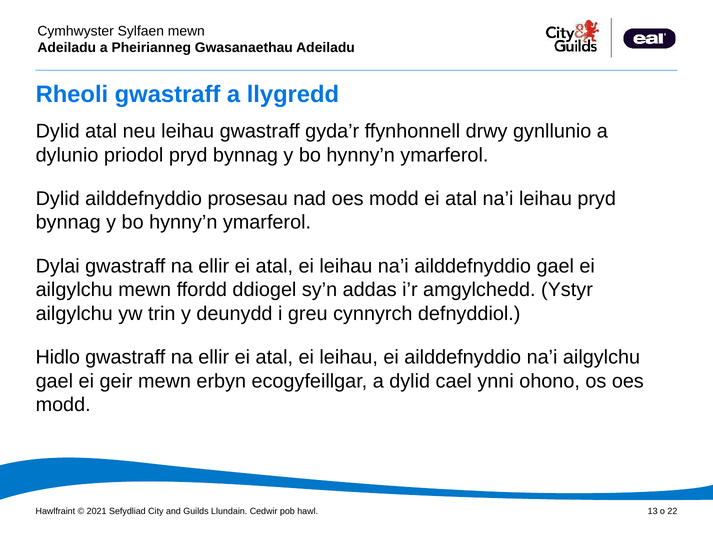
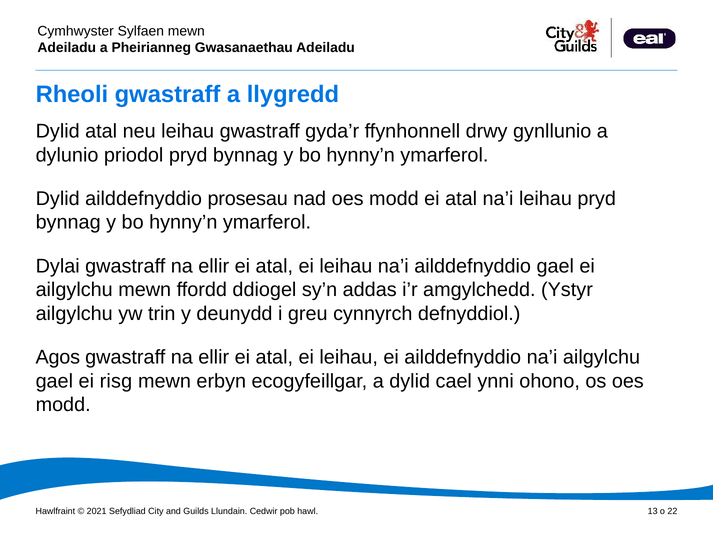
Hidlo: Hidlo -> Agos (58, 357)
geir: geir -> risg (116, 381)
